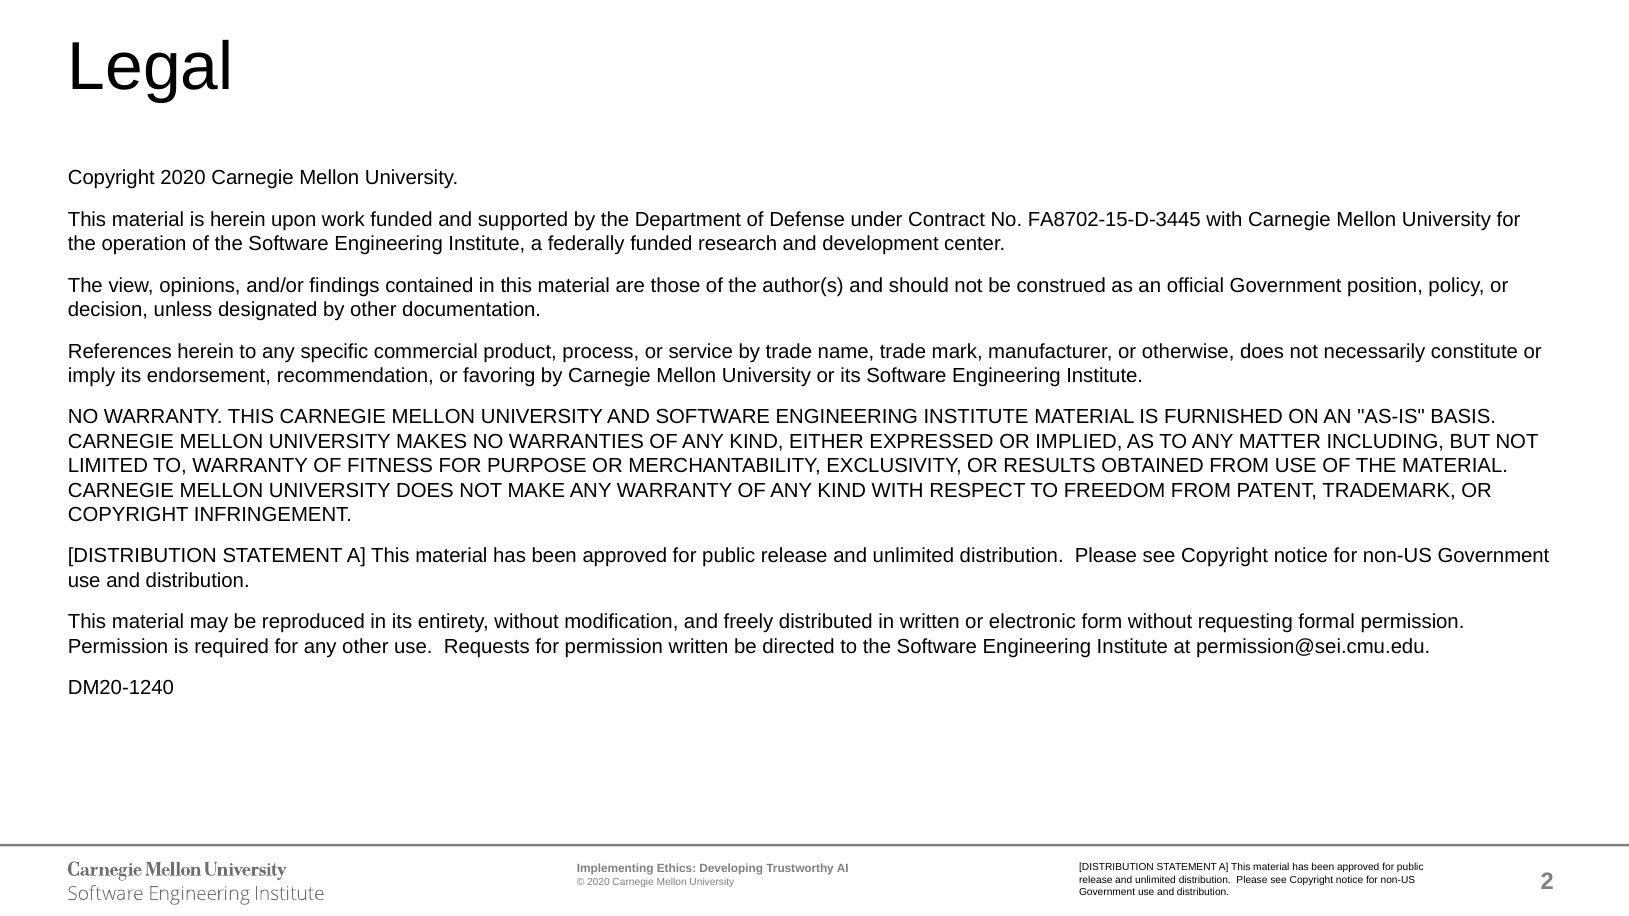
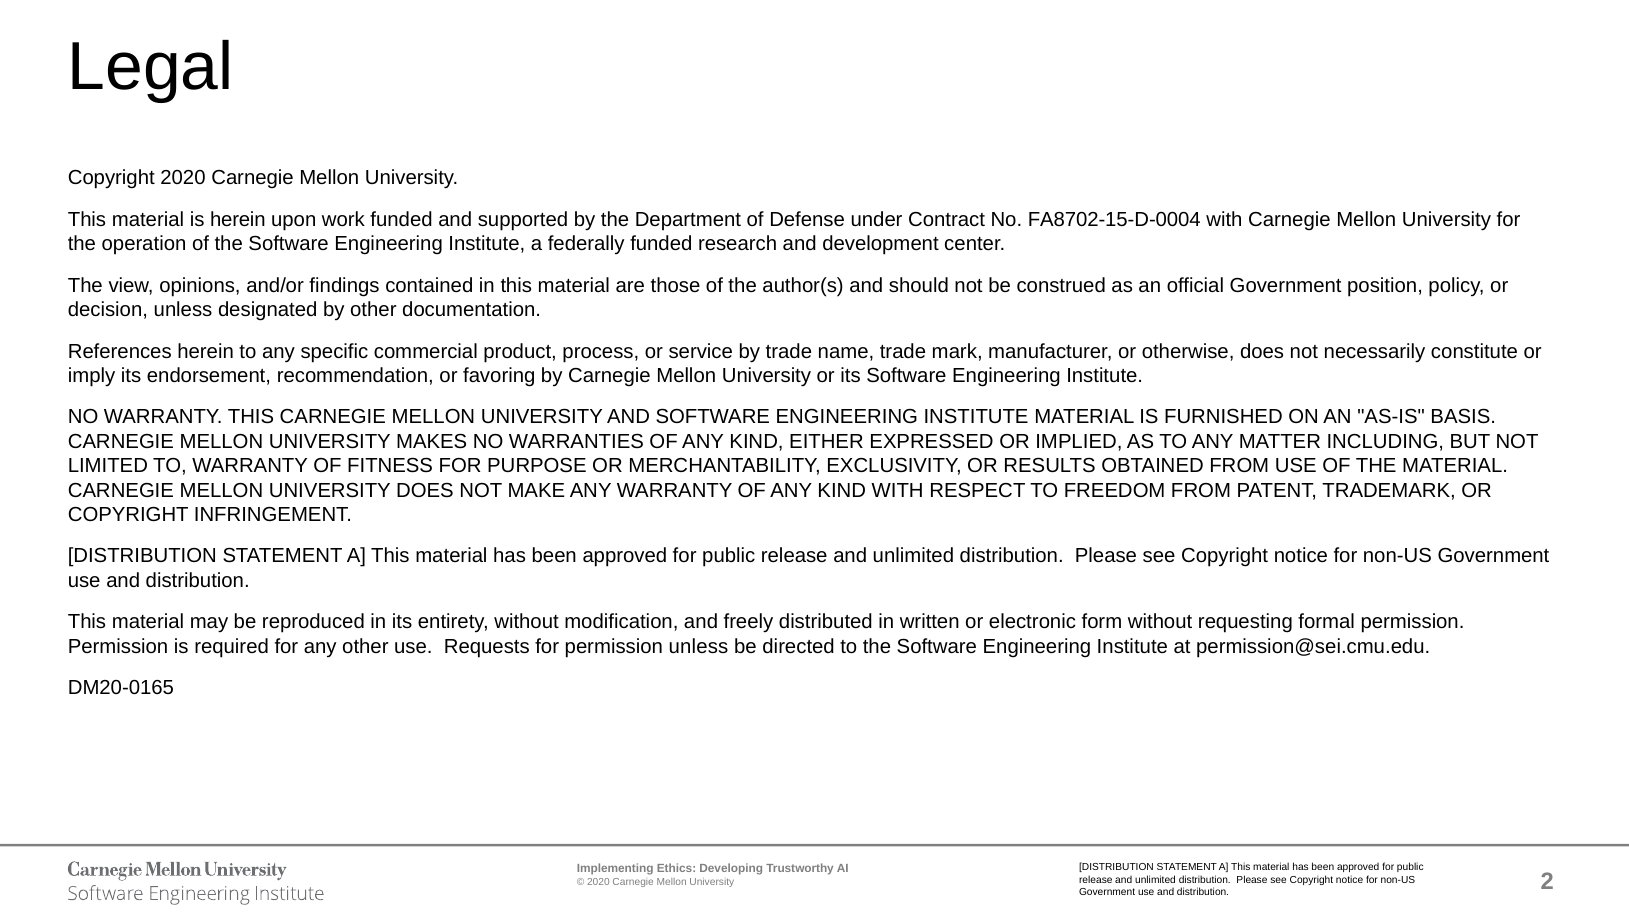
FA8702-15-D-3445: FA8702-15-D-3445 -> FA8702-15-D-0004 (1114, 220)
permission written: written -> unless (698, 647)
DM20-1240: DM20-1240 -> DM20-0165 (121, 688)
